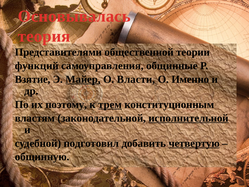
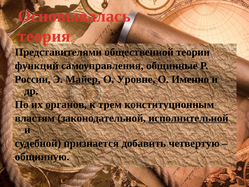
Взятие: Взятие -> России (33, 79)
Власти: Власти -> Уровне (136, 79)
поэтому: поэтому -> органов (66, 104)
трем underline: present -> none (110, 104)
подготовил: подготовил -> признается (91, 143)
четвертую underline: present -> none (194, 143)
